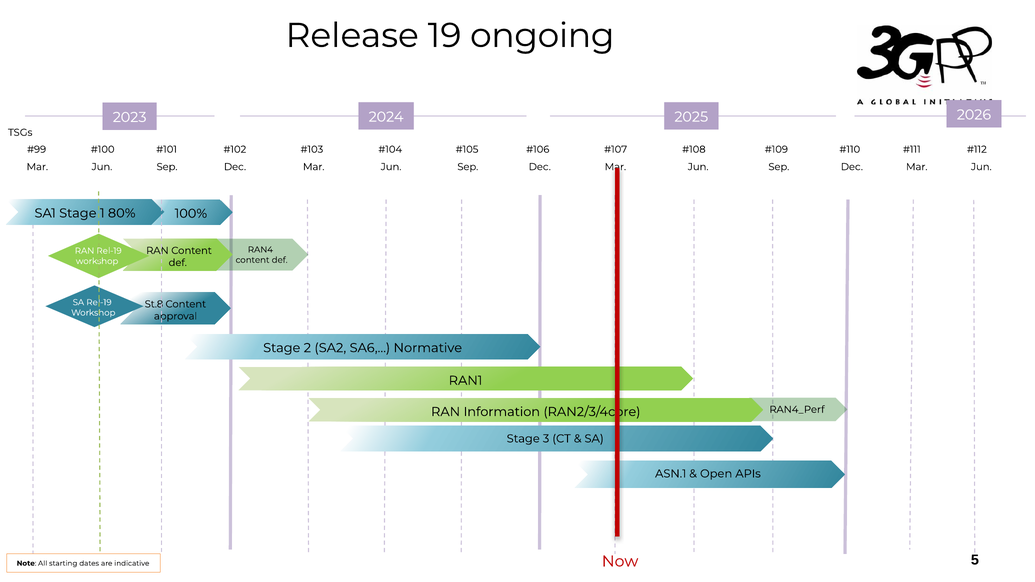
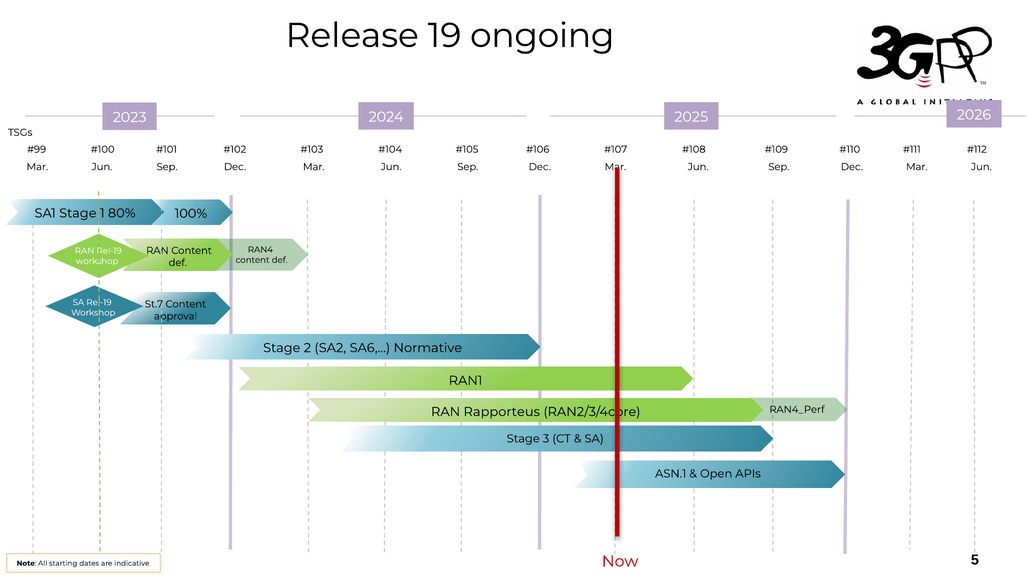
St.8: St.8 -> St.7 (154, 304)
Information: Information -> Rapporteus (502, 412)
